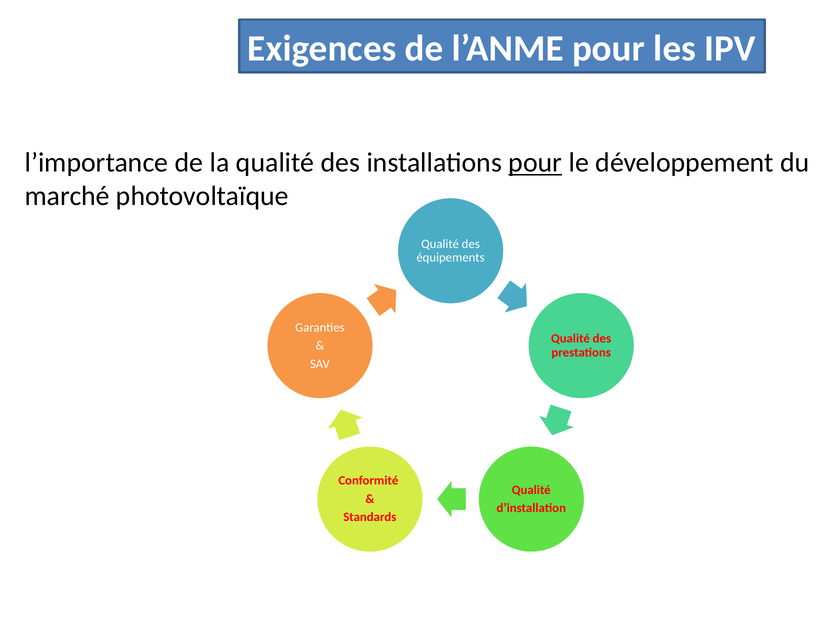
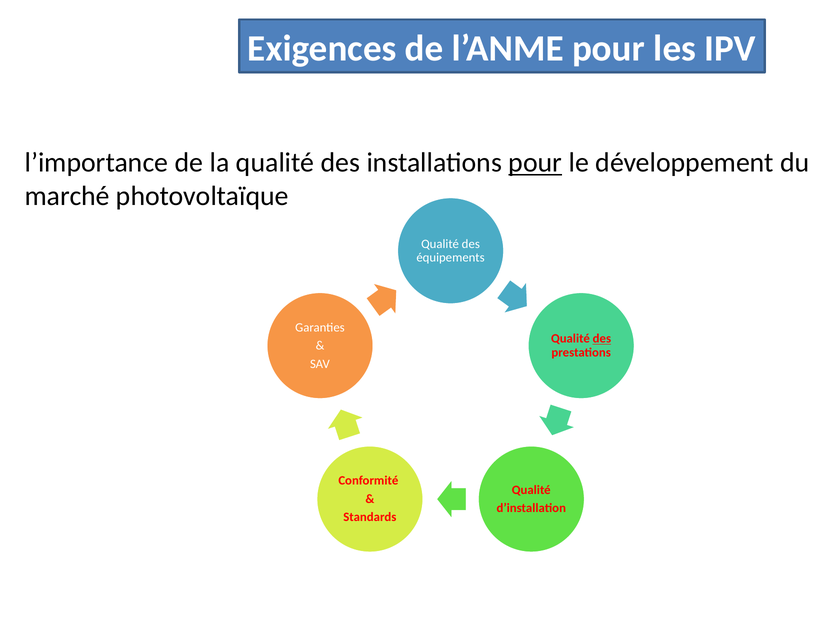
des underline: none -> present (602, 339)
